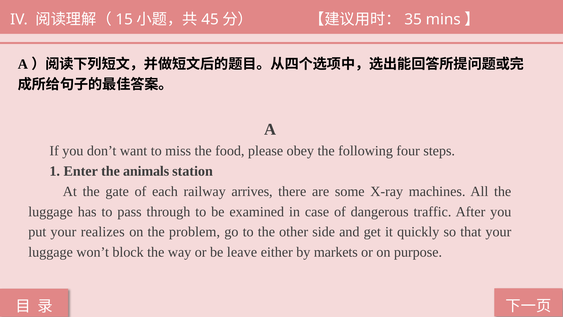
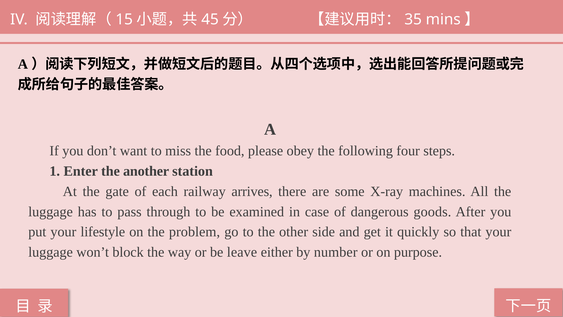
animals: animals -> another (146, 171)
traffic: traffic -> goods (432, 211)
realizes: realizes -> lifestyle (103, 232)
markets: markets -> number (336, 252)
